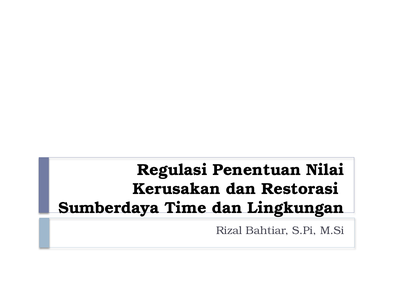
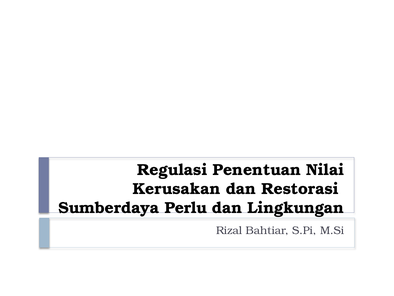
Time: Time -> Perlu (186, 208)
